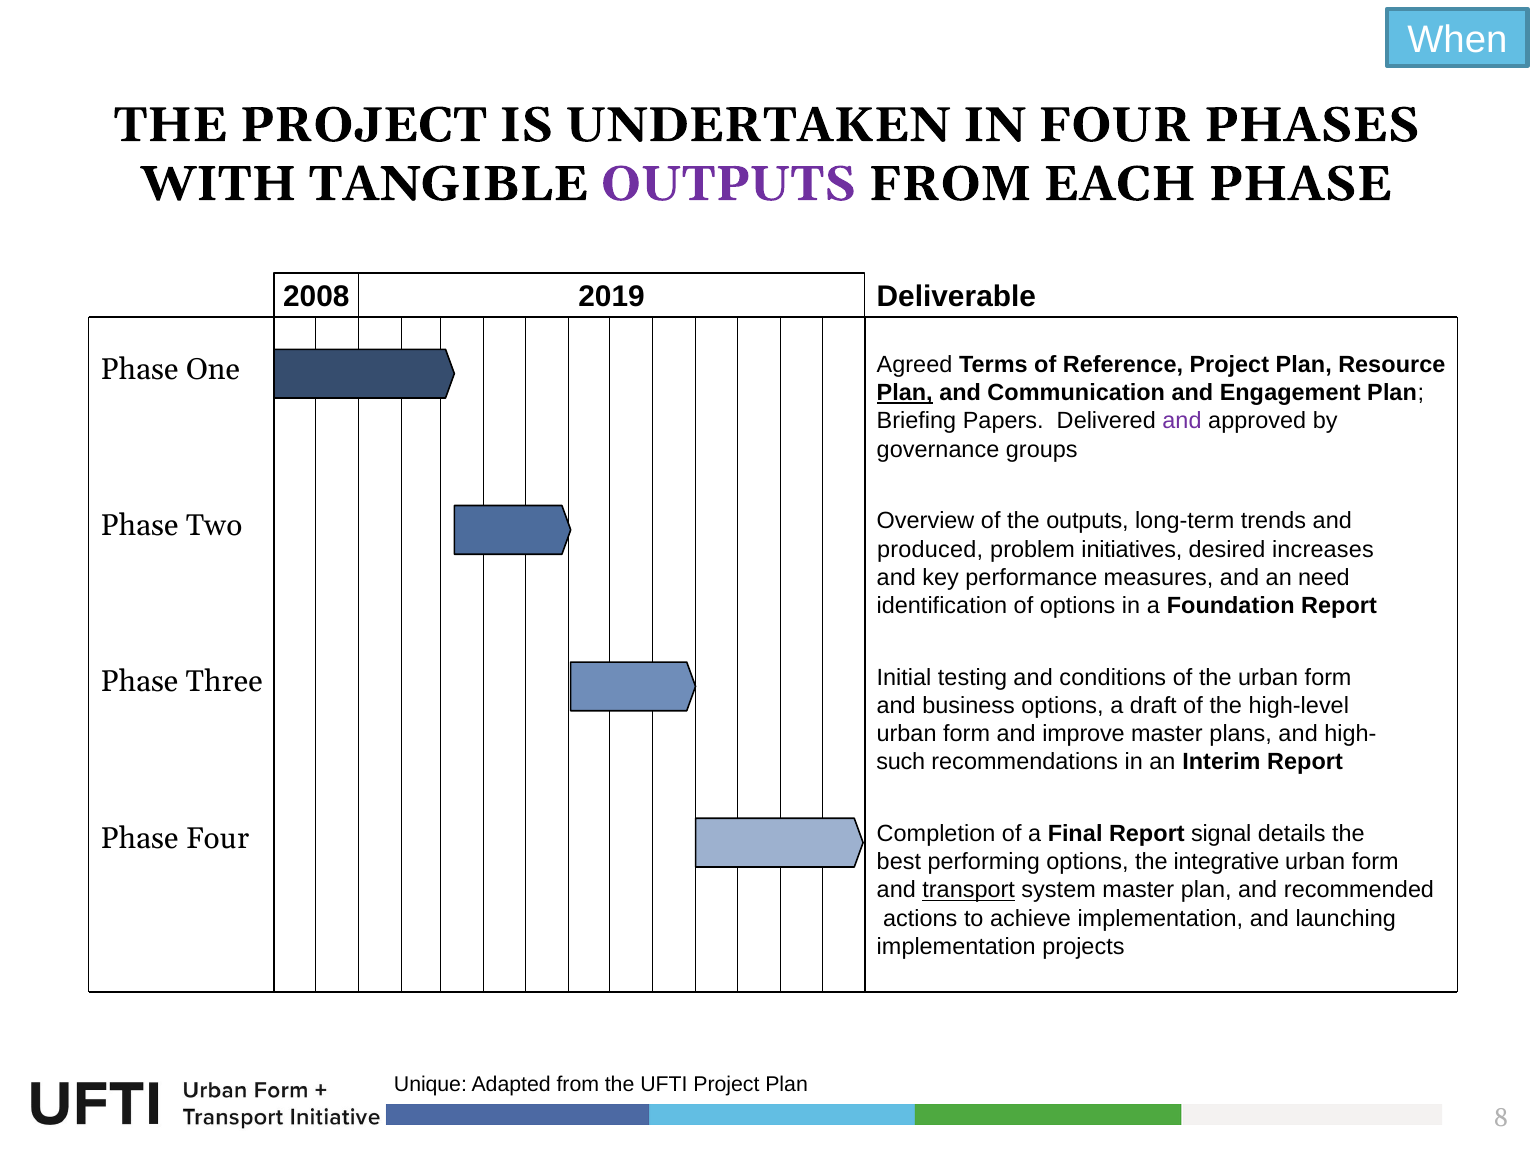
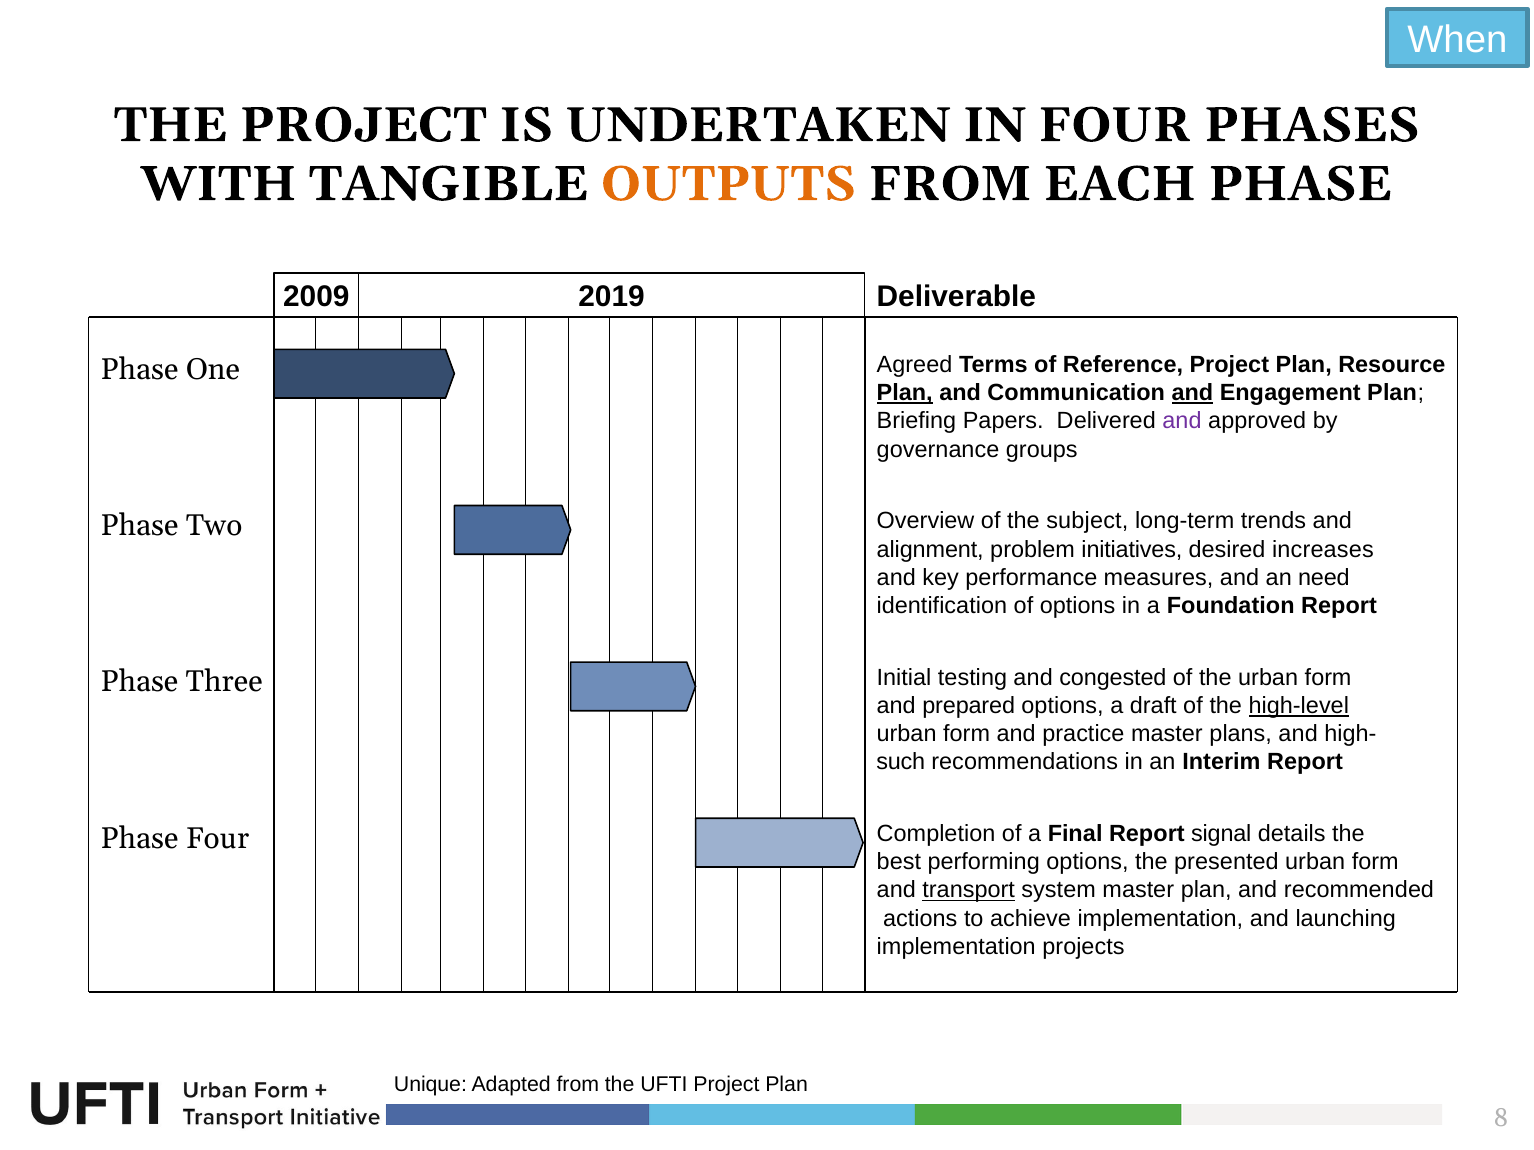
OUTPUTS colour: purple -> orange (728, 184)
2008: 2008 -> 2009 (316, 297)
and underline: none -> present (1192, 393)
the outputs: outputs -> subject (1087, 521)
produced: produced -> alignment (930, 550)
conditions: conditions -> congested (1113, 678)
business: business -> prepared (969, 706)
high-level underline: none -> present (1299, 706)
improve: improve -> practice (1083, 734)
integrative: integrative -> presented (1226, 862)
